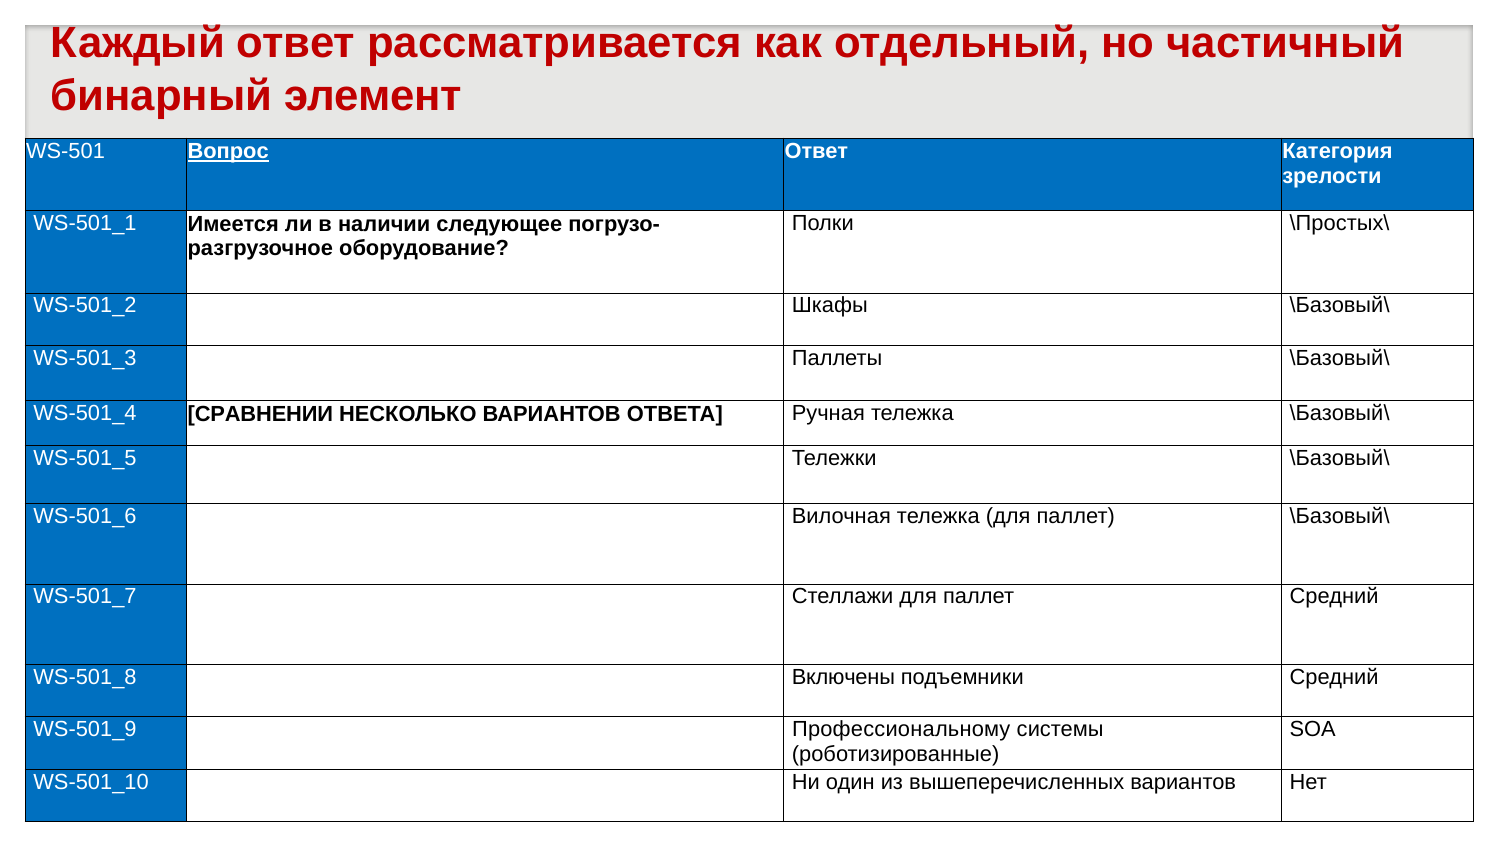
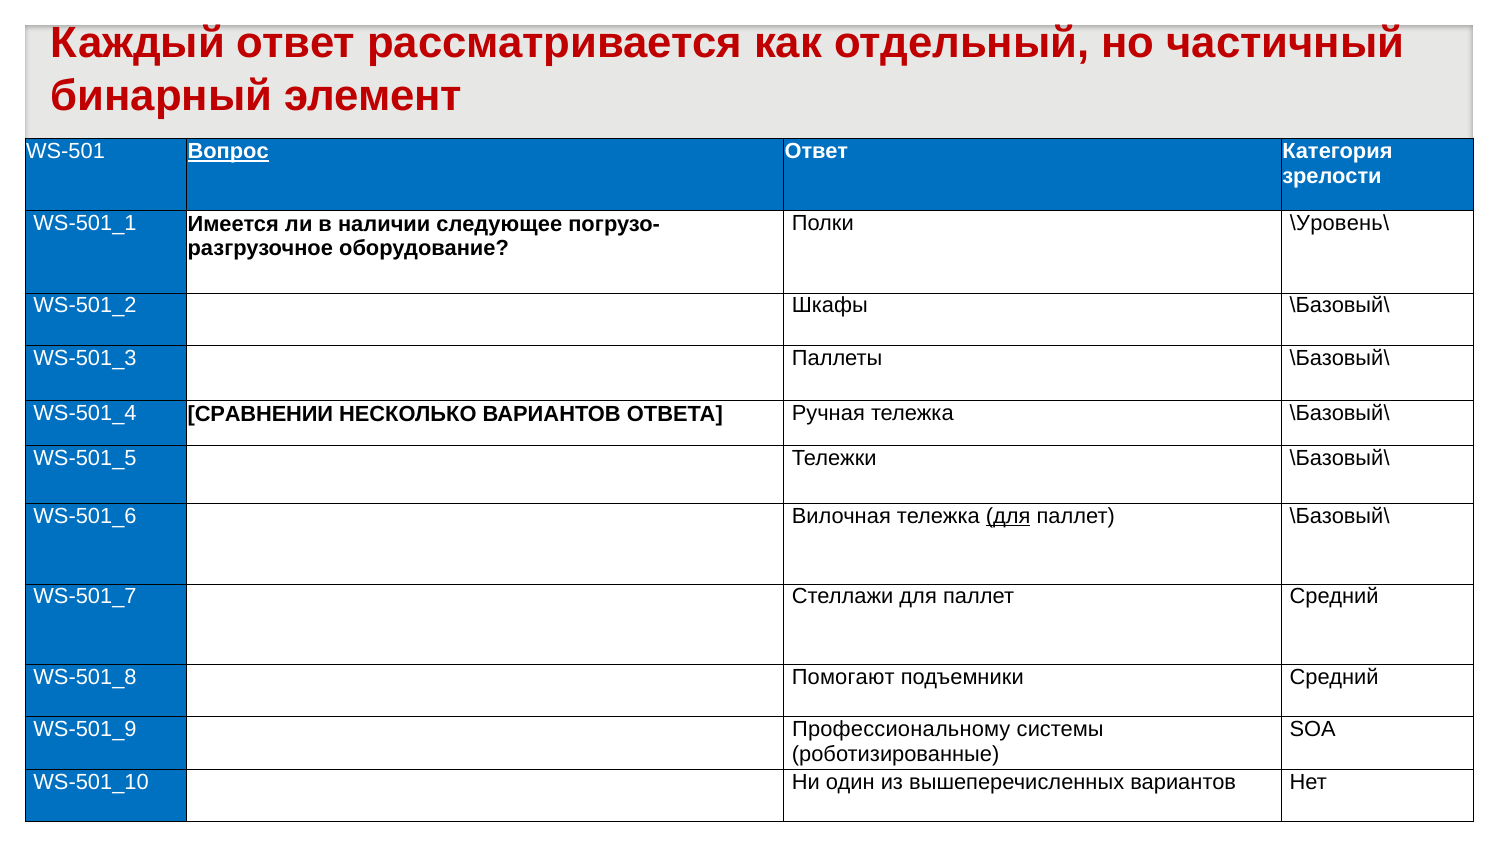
\Простых\: \Простых\ -> \Уровень\ (1339, 223)
для underline: none -> present (1008, 516)
Включены: Включены -> Помогают (843, 677)
